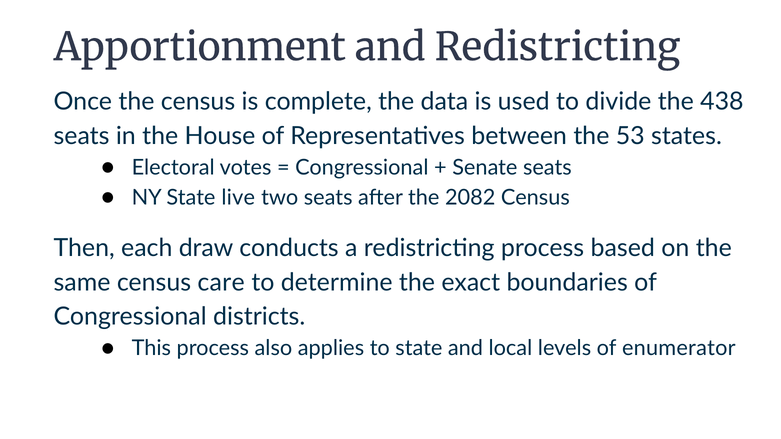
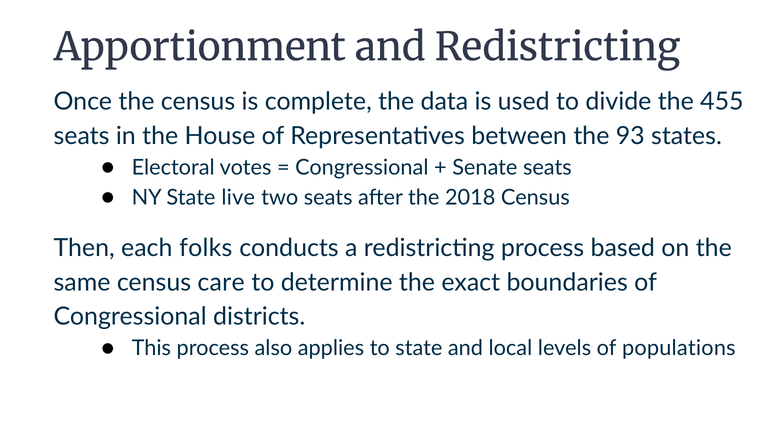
438: 438 -> 455 (722, 102)
53: 53 -> 93 (630, 136)
2082: 2082 -> 2018 (470, 197)
draw: draw -> folks (206, 248)
enumerator: enumerator -> populations (679, 349)
